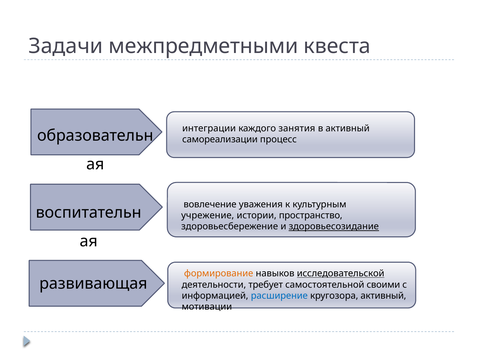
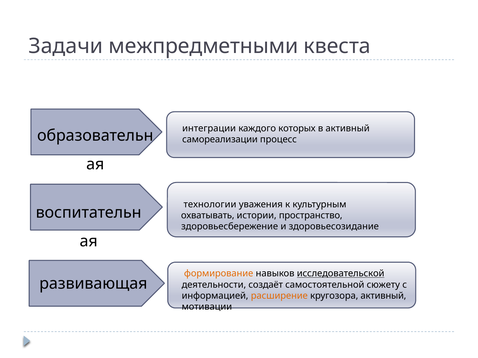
занятия: занятия -> которых (297, 129)
вовлечение: вовлечение -> технологии (210, 205)
учрежение: учрежение -> охватывать (208, 216)
здоровьесозидание underline: present -> none (334, 227)
требует: требует -> создаёт (266, 285)
своими: своими -> сюжету (383, 285)
расширение colour: blue -> orange (279, 296)
